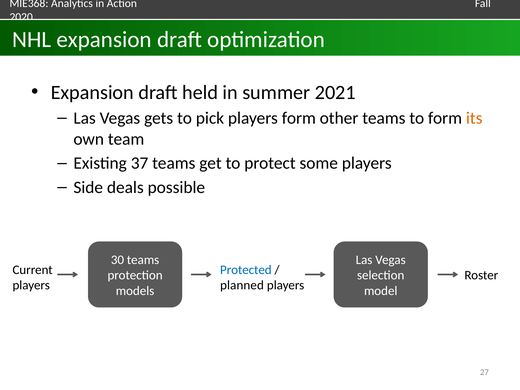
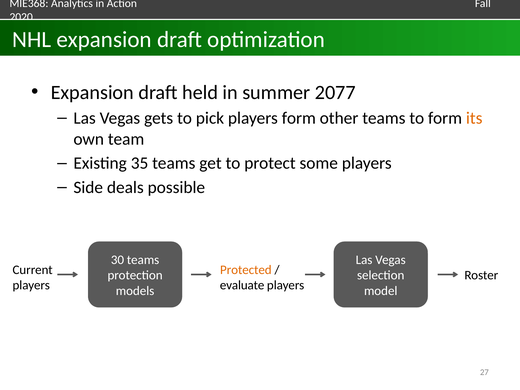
2021: 2021 -> 2077 (335, 92)
37: 37 -> 35 (140, 163)
Protected colour: blue -> orange (246, 270)
planned: planned -> evaluate (242, 285)
